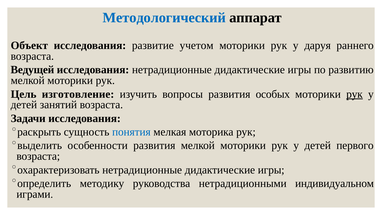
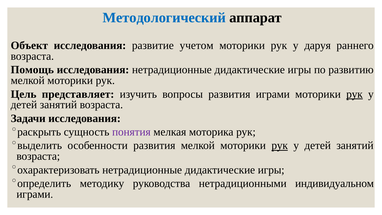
Ведущей: Ведущей -> Помощь (32, 70)
изготовление: изготовление -> представляет (78, 94)
развития особых: особых -> играми (273, 94)
понятия colour: blue -> purple (131, 132)
рук underline: none -> present (280, 145)
первого: первого -> занятий (355, 145)
